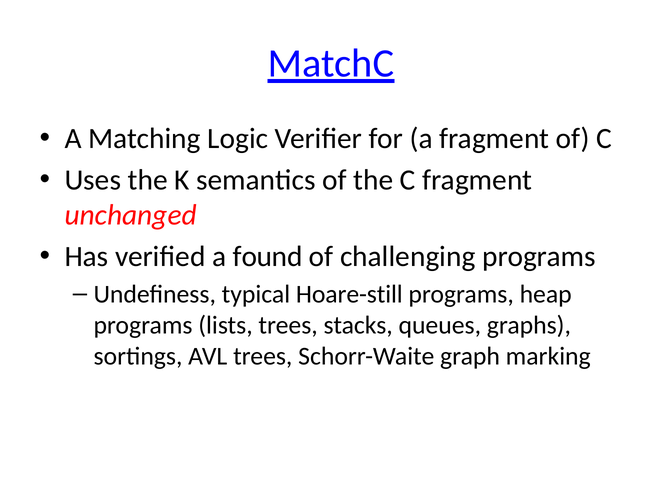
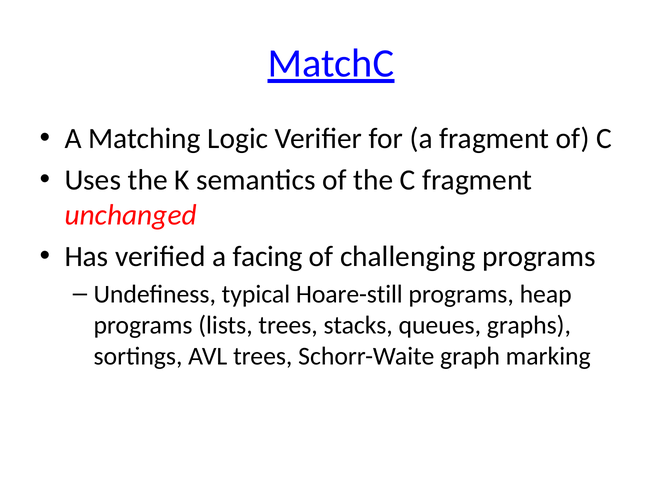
found: found -> facing (268, 257)
